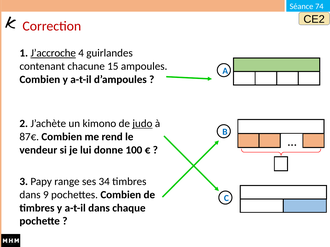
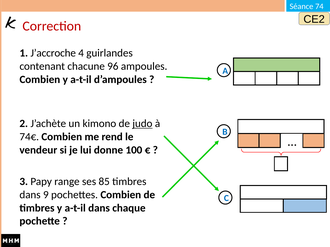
J’accroche underline: present -> none (53, 53)
15: 15 -> 96 (113, 66)
87€: 87€ -> 74€ (29, 137)
34: 34 -> 85 (104, 182)
